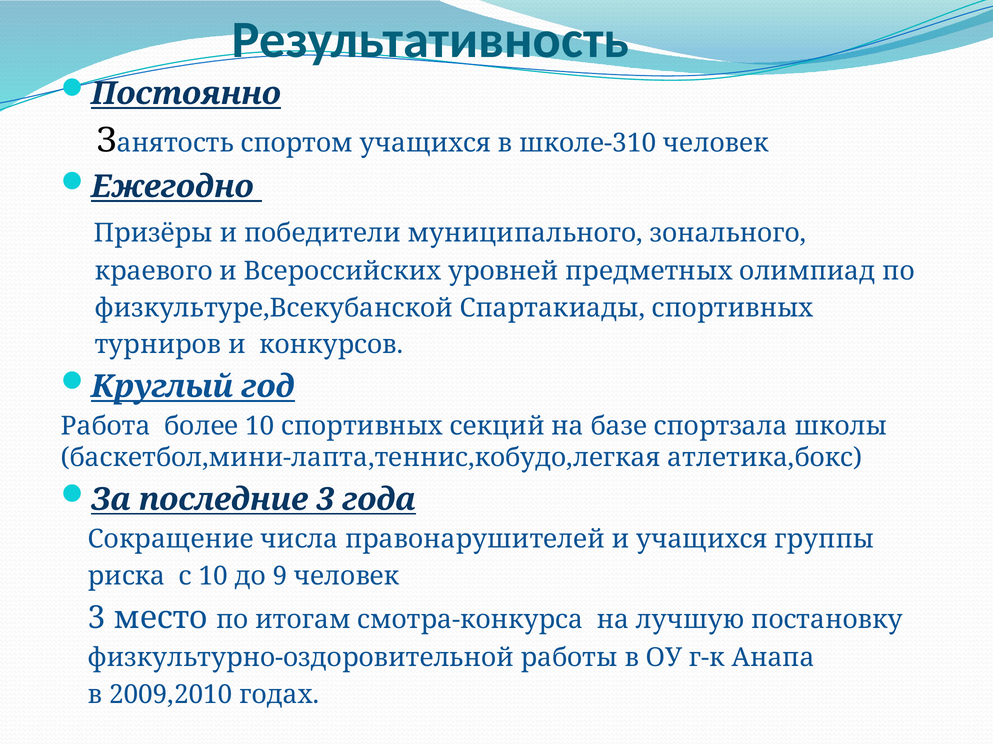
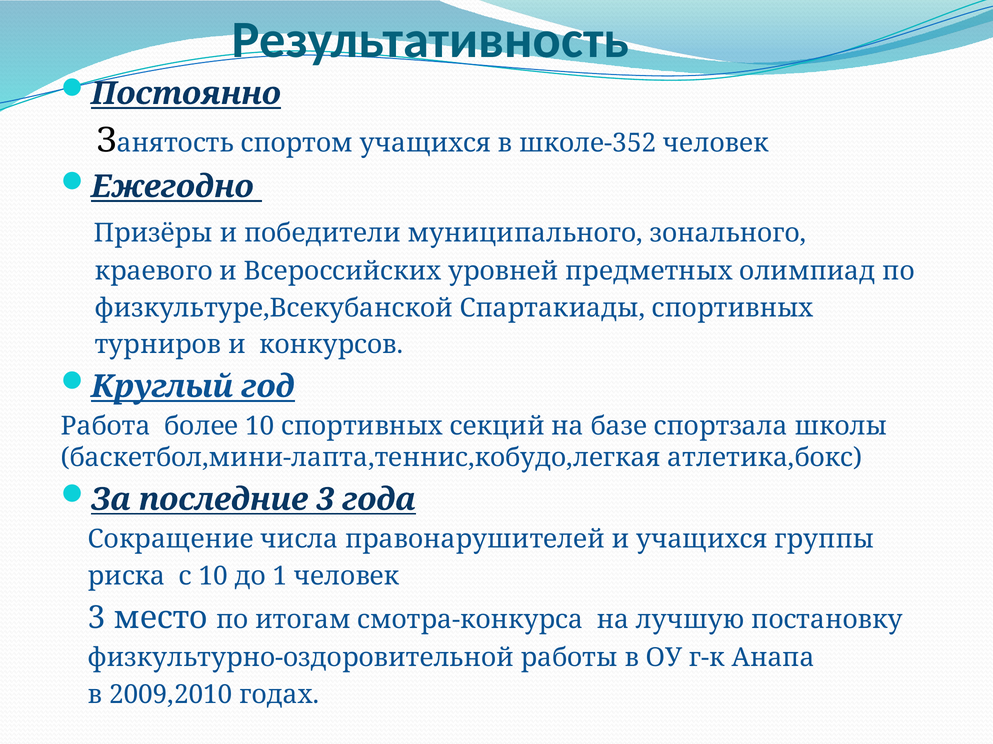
школе-310: школе-310 -> школе-352 (588, 143)
9: 9 -> 1 (280, 577)
